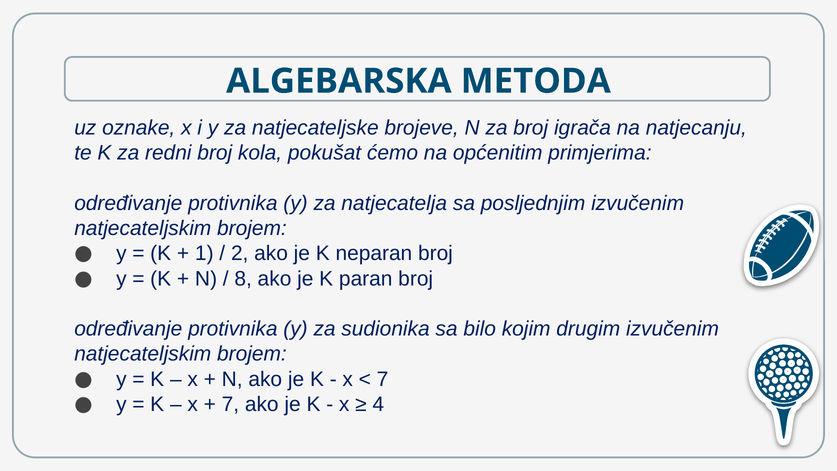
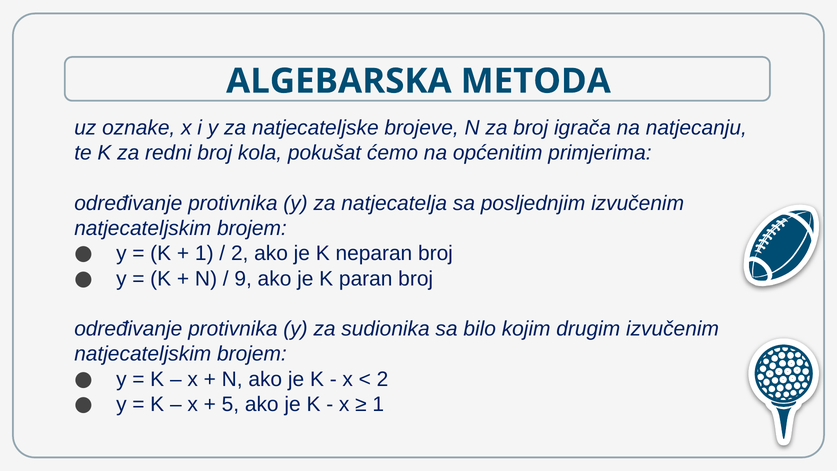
8: 8 -> 9 (243, 279)
7: 7 -> 2 (383, 379)
7: 7 -> 5 (230, 404)
4: 4 -> 1 (378, 404)
